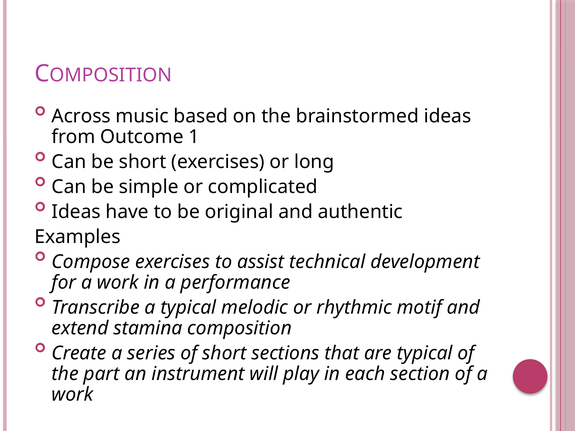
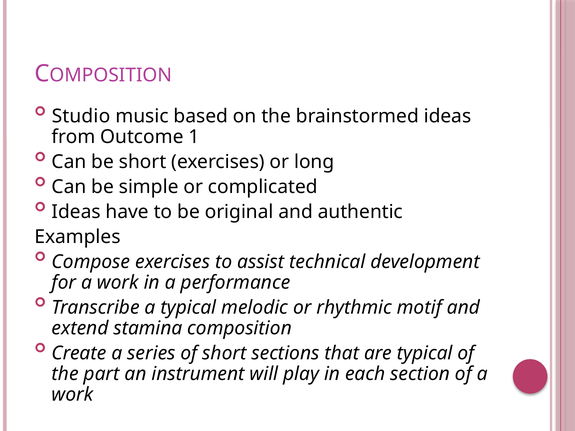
Across: Across -> Studio (81, 116)
